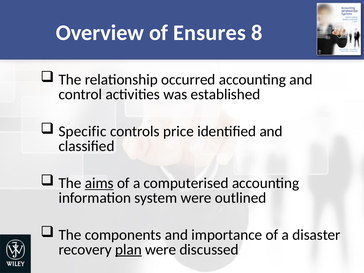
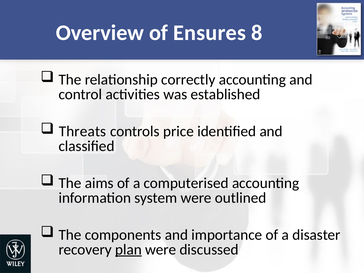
occurred: occurred -> correctly (188, 80)
Specific: Specific -> Threats (83, 131)
aims underline: present -> none (99, 183)
